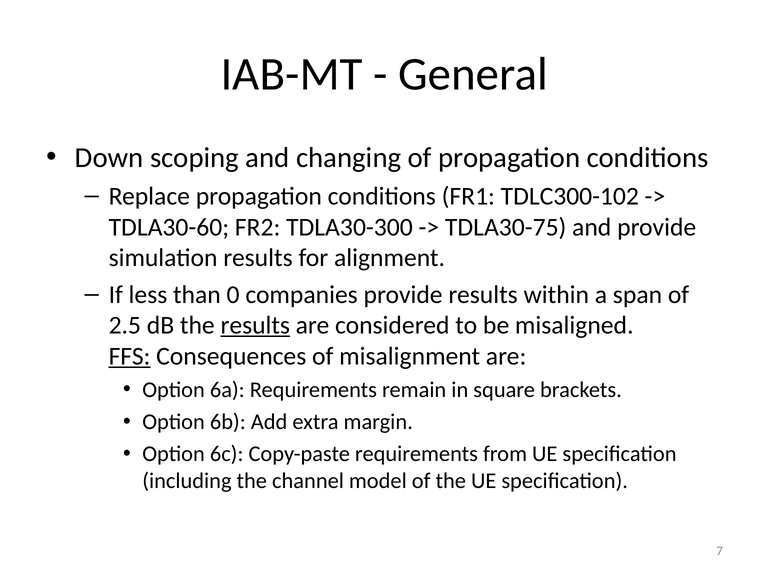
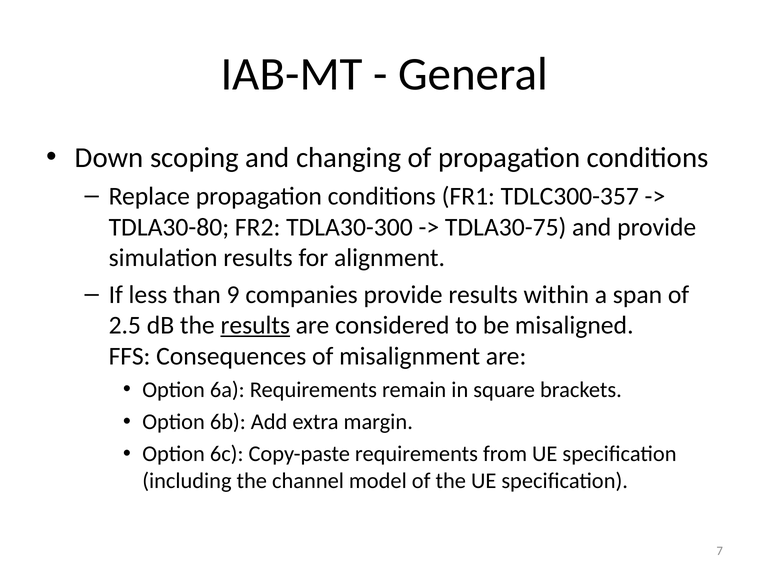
TDLC300-102: TDLC300-102 -> TDLC300-357 (570, 196)
TDLA30-60: TDLA30-60 -> TDLA30-80 (169, 227)
0: 0 -> 9 (233, 295)
FFS underline: present -> none (130, 356)
